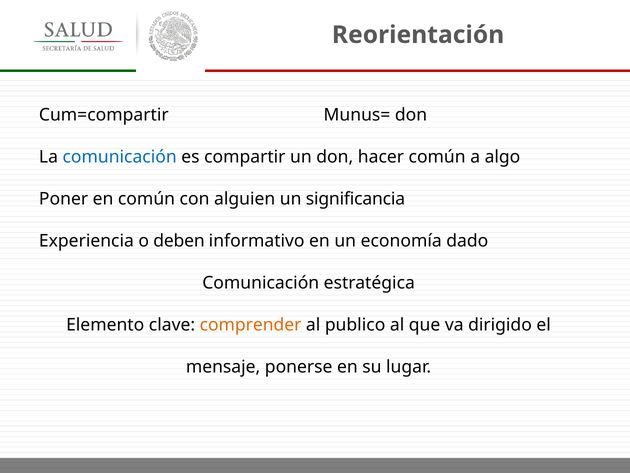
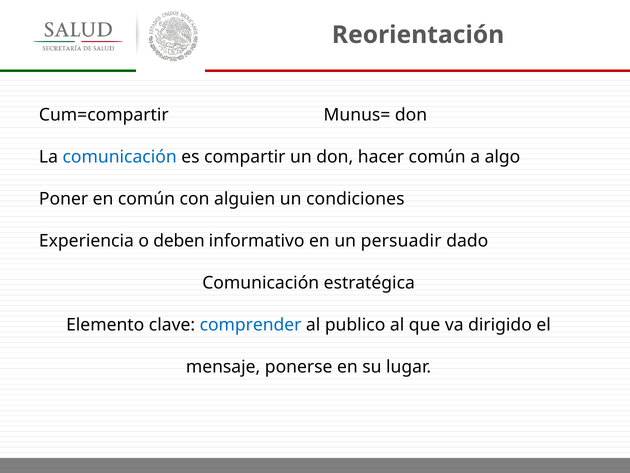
significancia: significancia -> condiciones (355, 199)
economía: economía -> persuadir (401, 241)
comprender colour: orange -> blue (251, 325)
